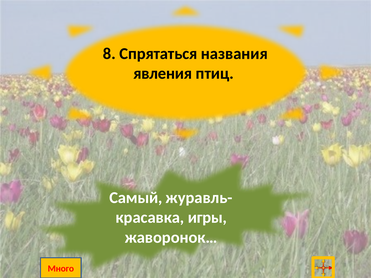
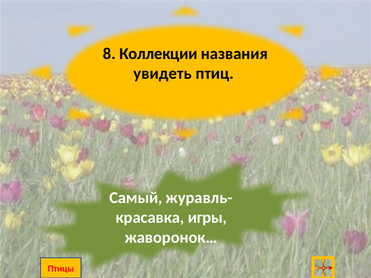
Спрятаться: Спрятаться -> Коллекции (158, 54)
явления: явления -> увидеть (163, 74)
Много: Много -> Птицы (61, 269)
